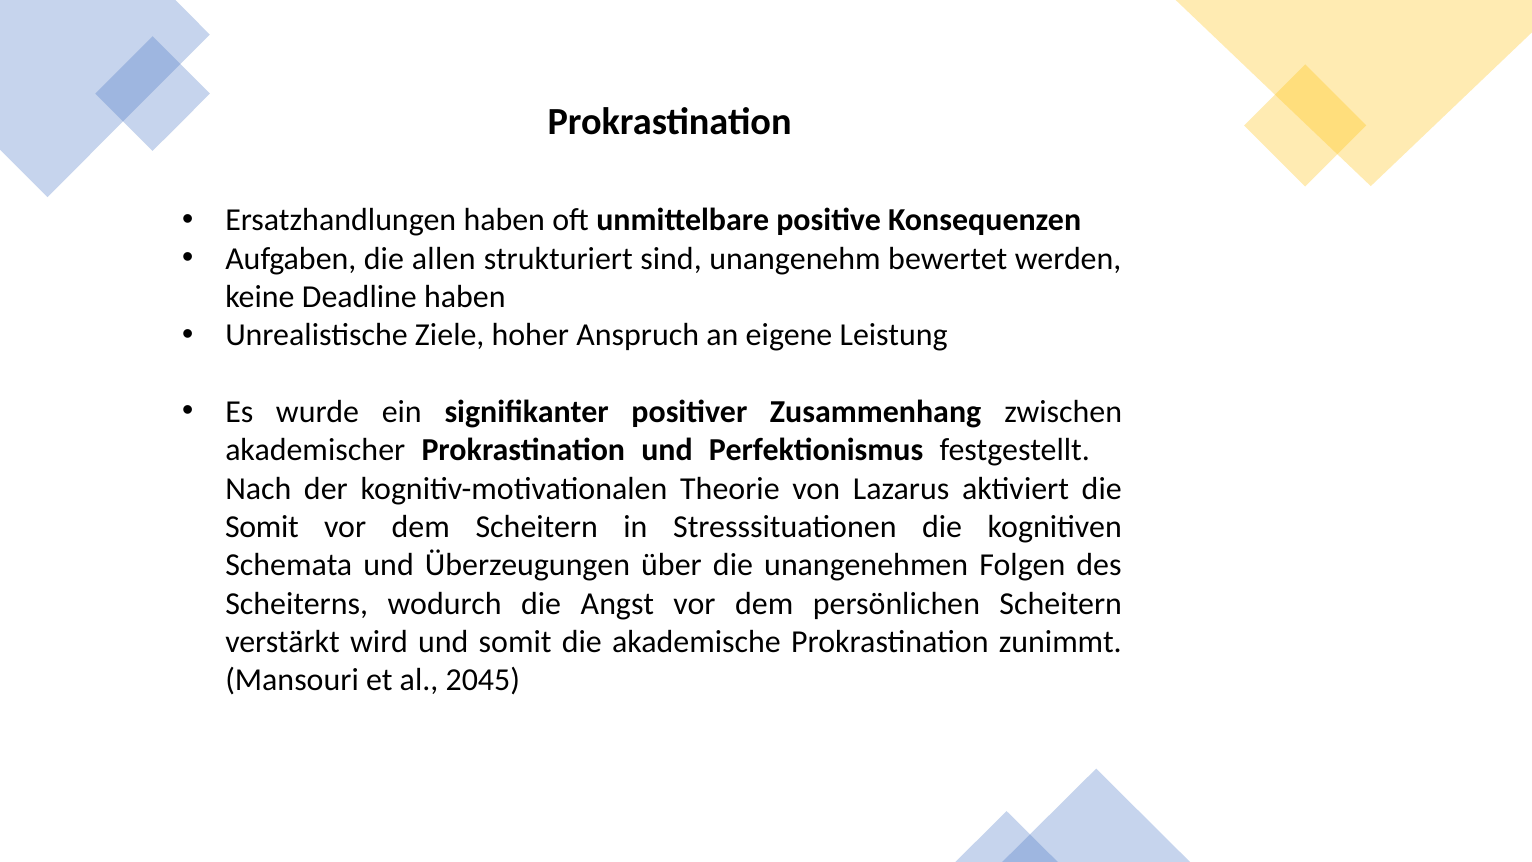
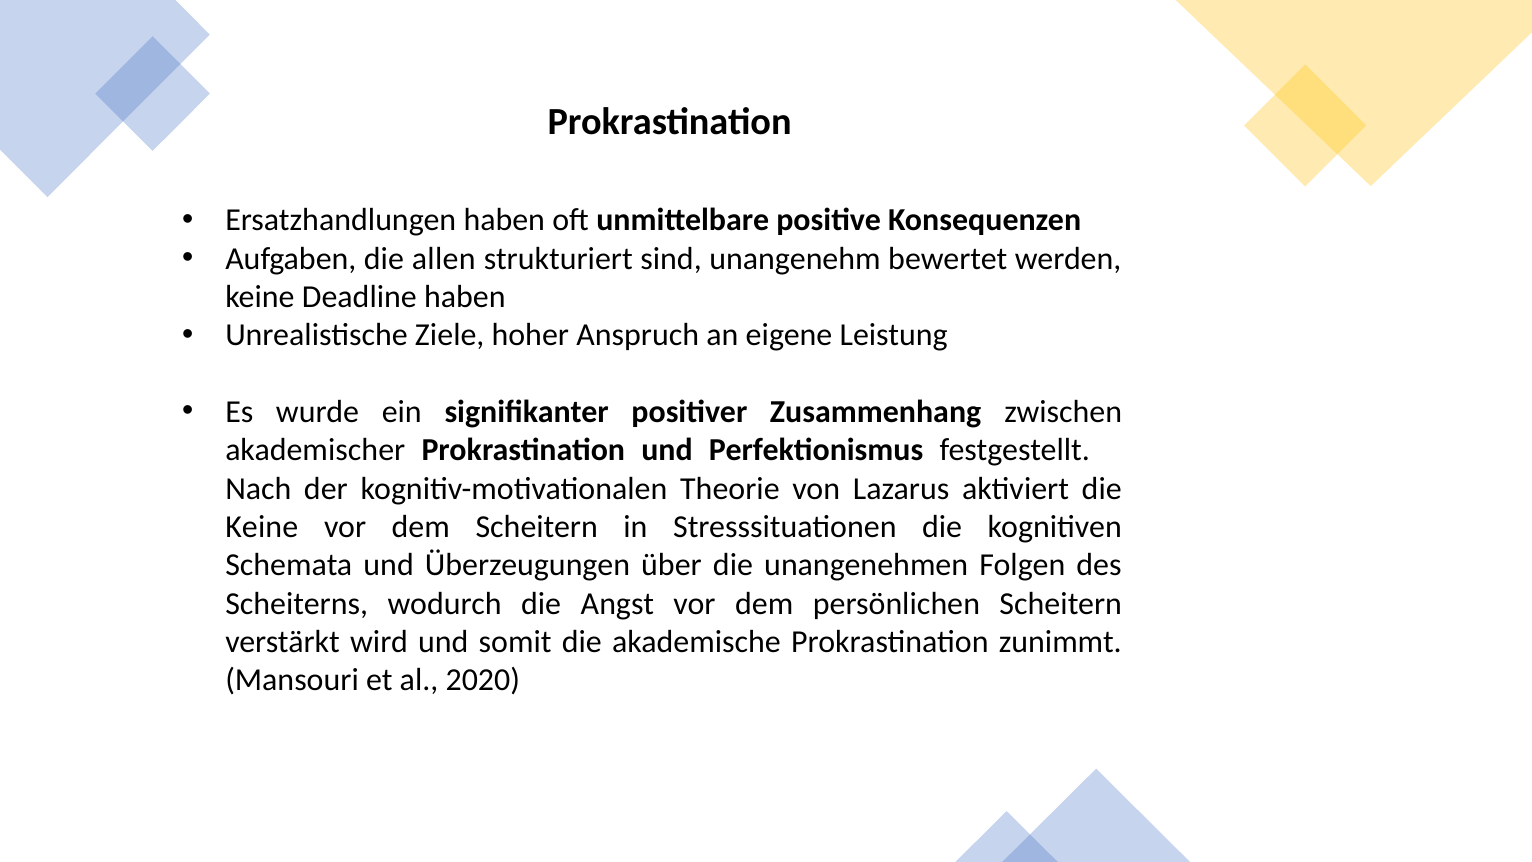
Somit: Somit -> Keine (262, 527)
2045: 2045 -> 2020 (483, 680)
